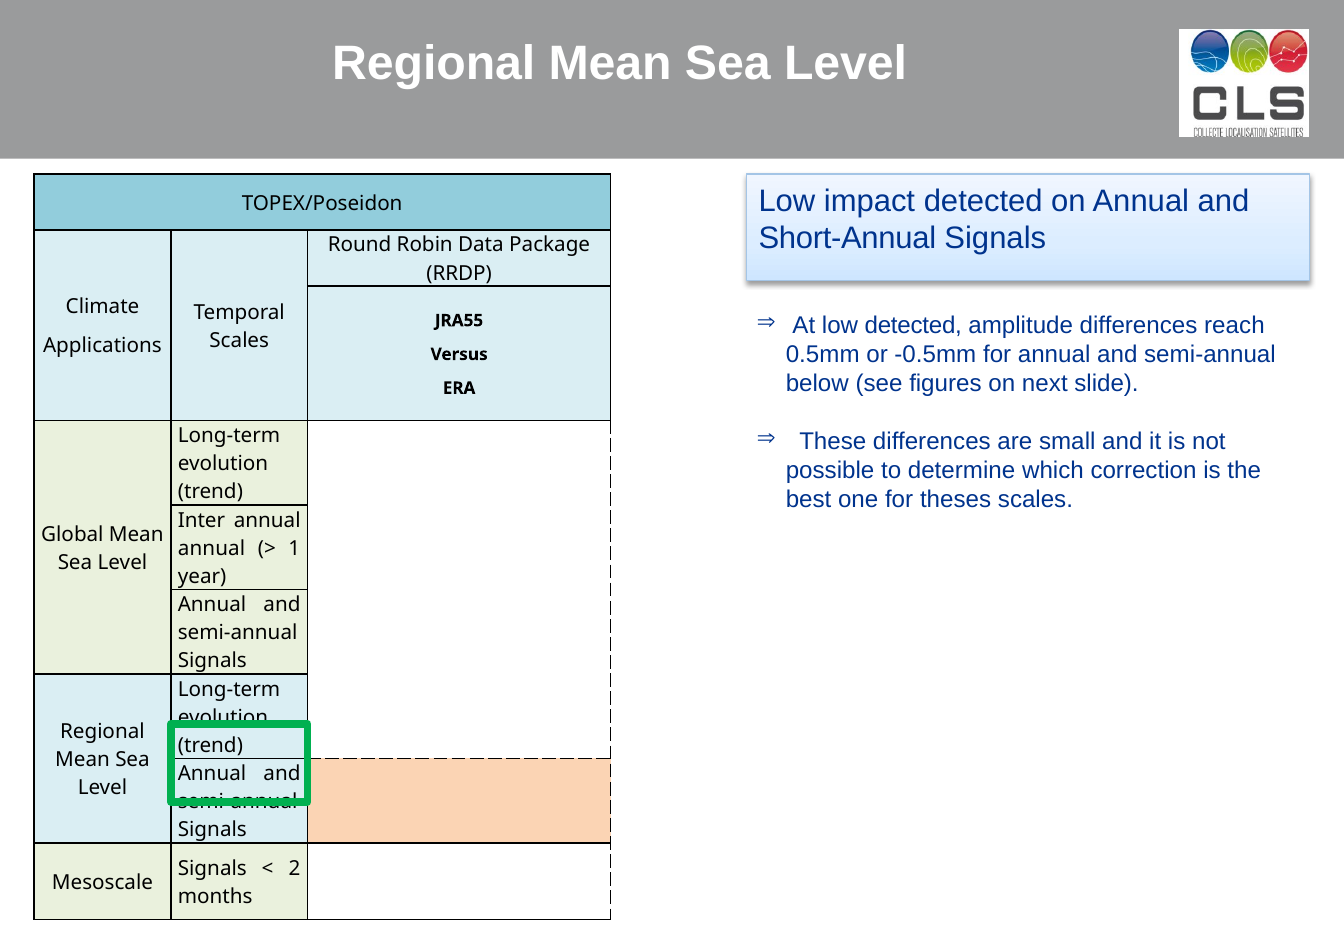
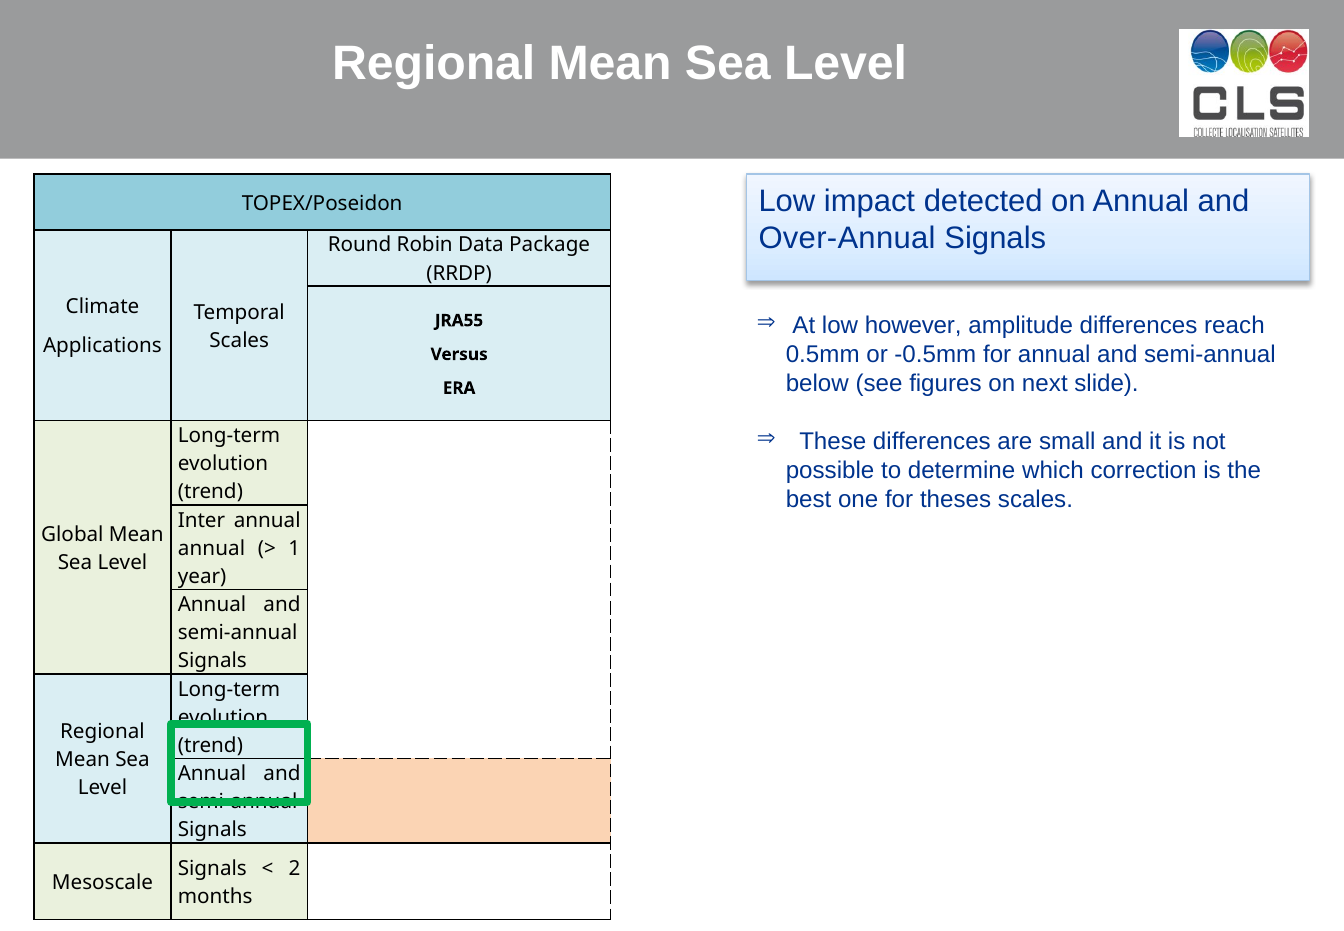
Short-Annual: Short-Annual -> Over-Annual (847, 238)
low detected: detected -> however (913, 326)
